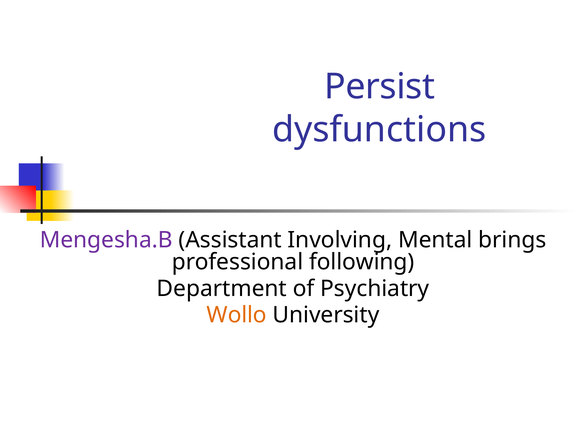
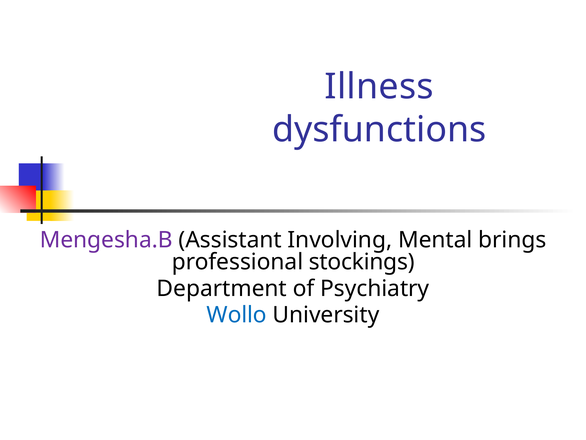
Persist: Persist -> Illness (379, 87)
following: following -> stockings (362, 262)
Wollo colour: orange -> blue (237, 315)
